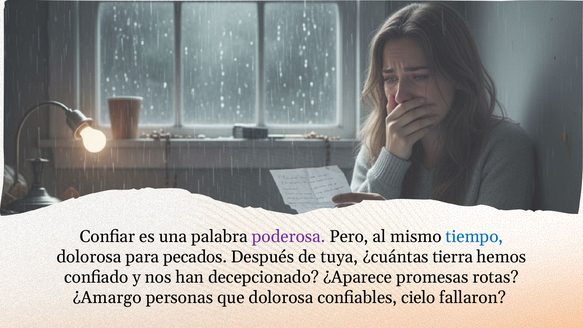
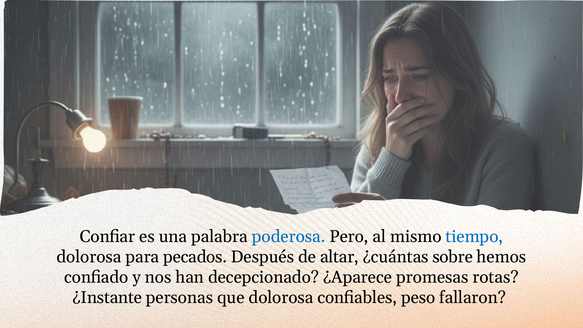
poderosa colour: purple -> blue (289, 236)
tuya: tuya -> altar (339, 257)
tierra: tierra -> sobre (453, 257)
¿Amargo: ¿Amargo -> ¿Instante (107, 298)
cielo: cielo -> peso (418, 298)
